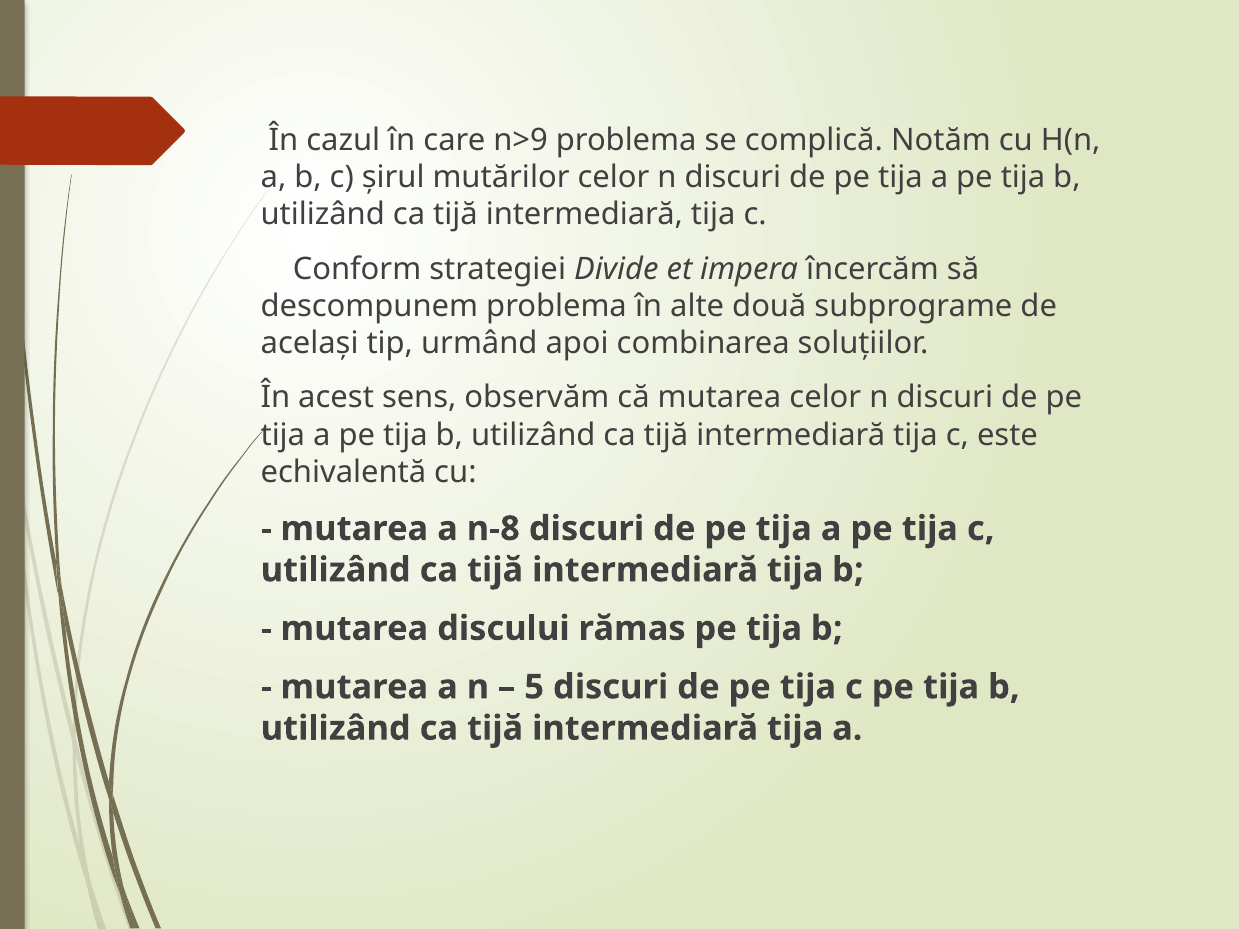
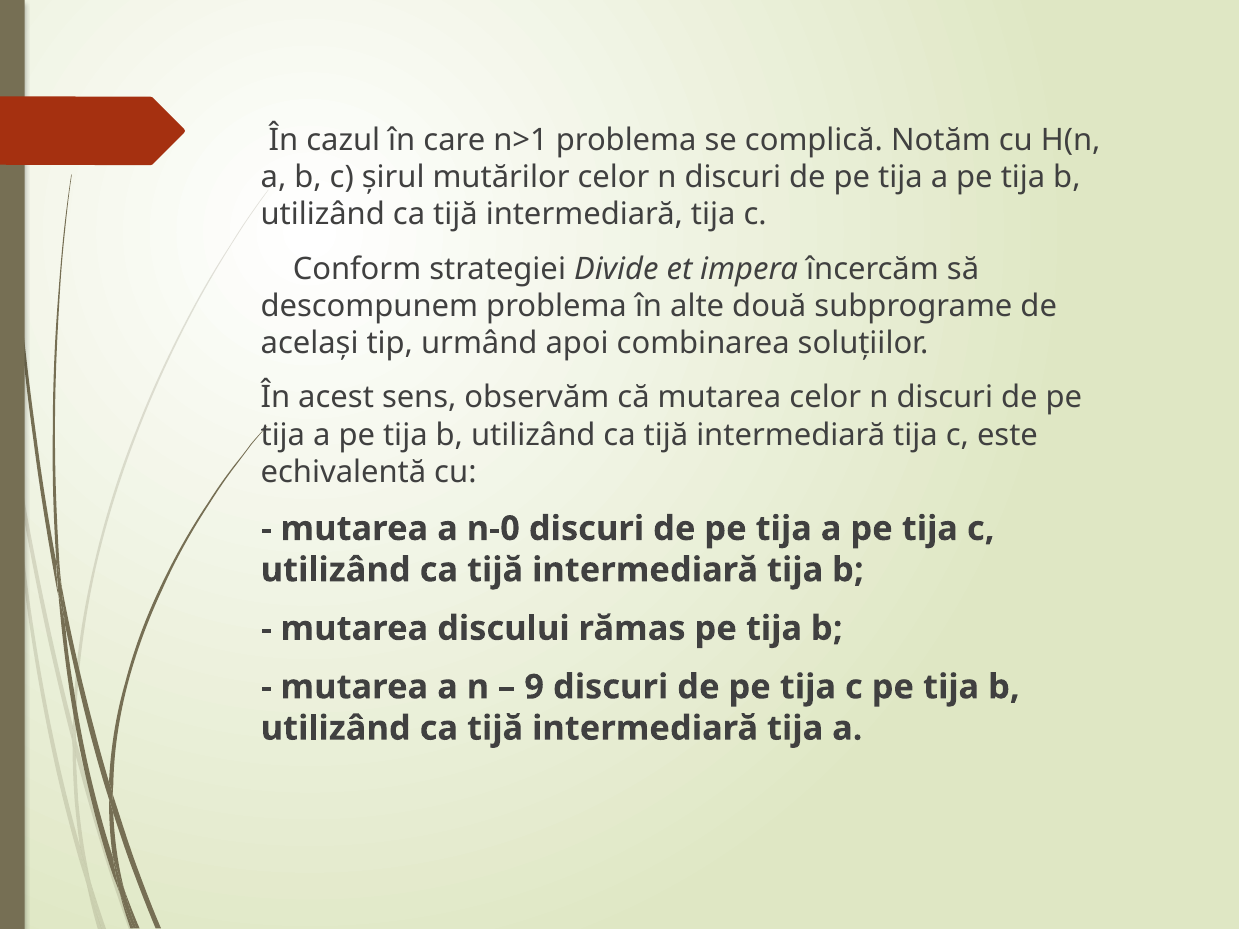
n>9: n>9 -> n>1 (521, 140)
n-8: n-8 -> n-0 (493, 529)
5: 5 -> 9 (534, 687)
